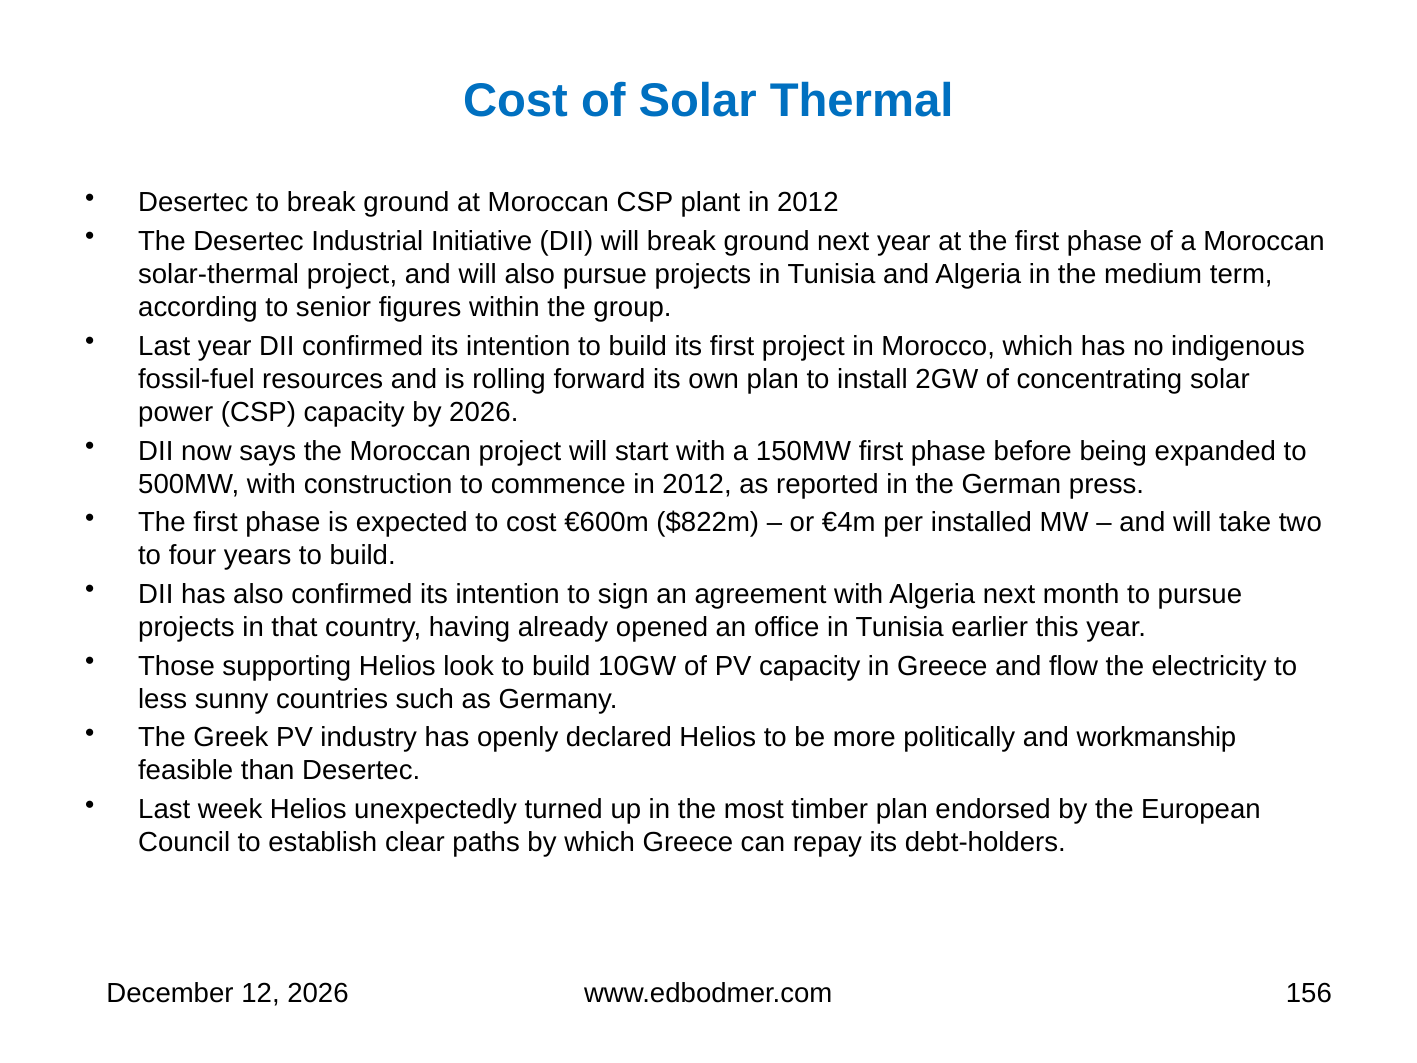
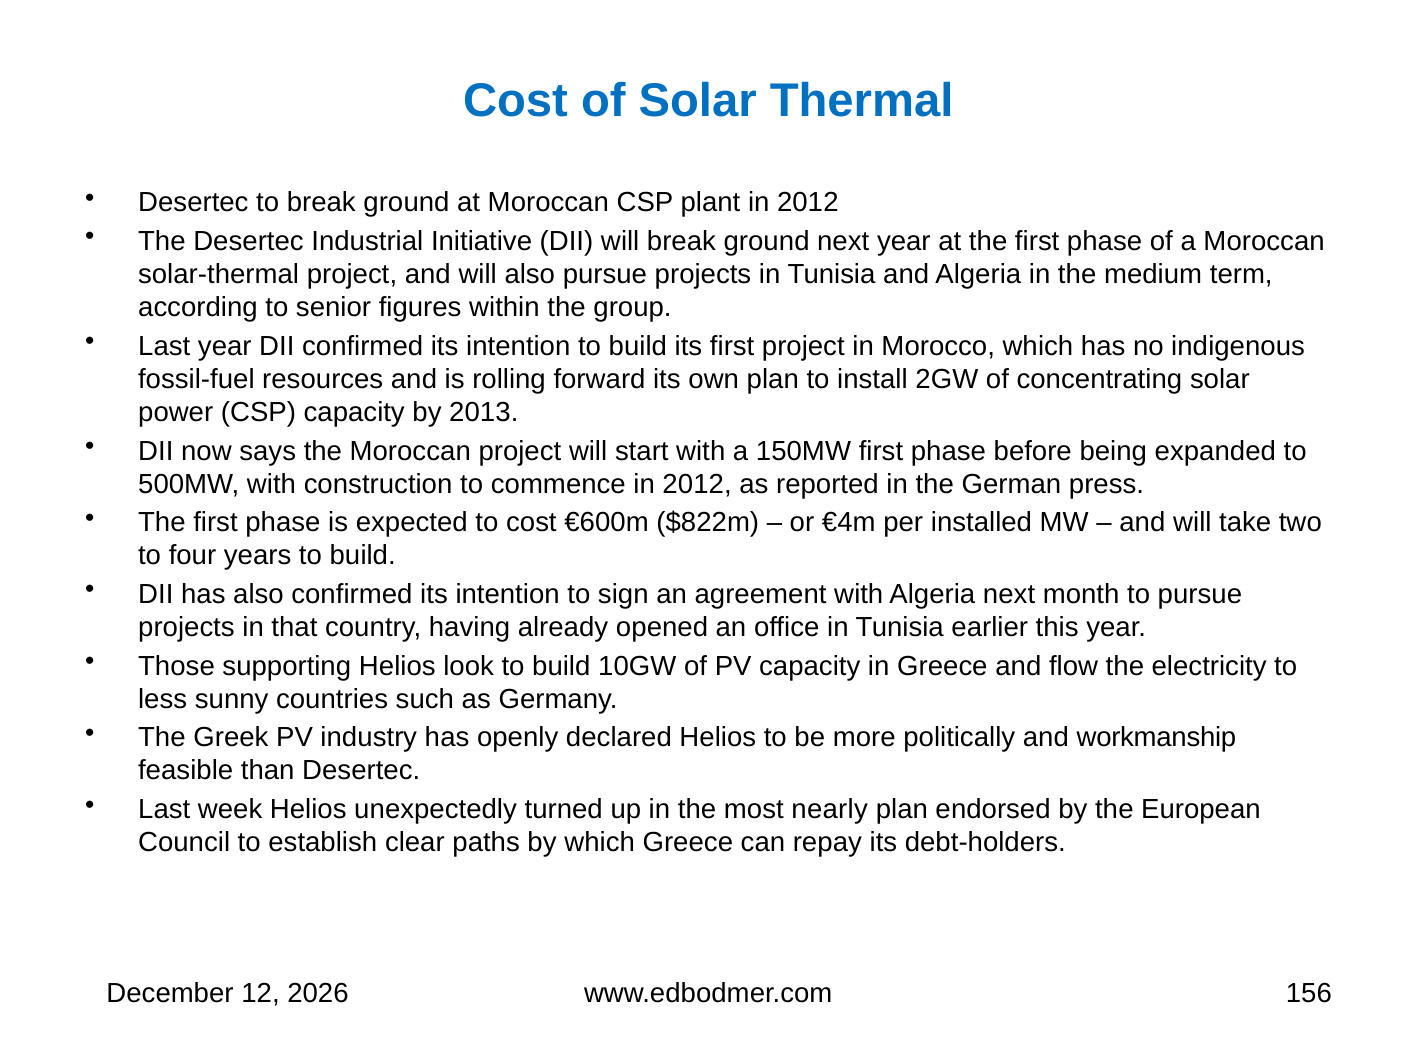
by 2026: 2026 -> 2013 (484, 412)
timber: timber -> nearly (830, 809)
